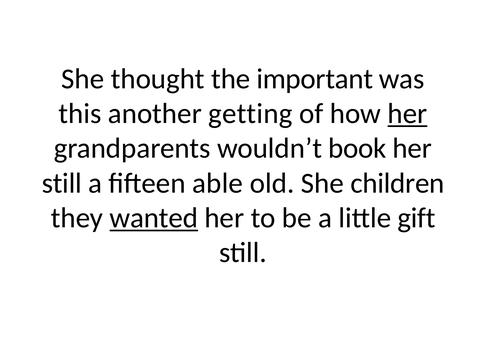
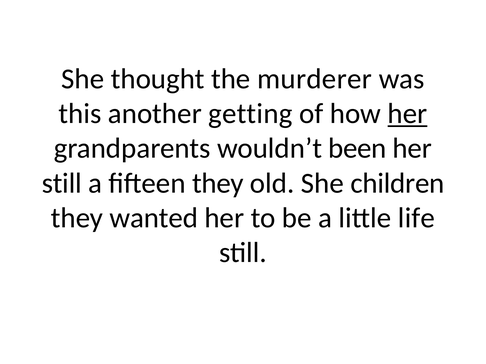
important: important -> murderer (314, 79)
book: book -> been (357, 149)
fifteen able: able -> they (218, 183)
wanted underline: present -> none (154, 218)
gift: gift -> life (416, 218)
